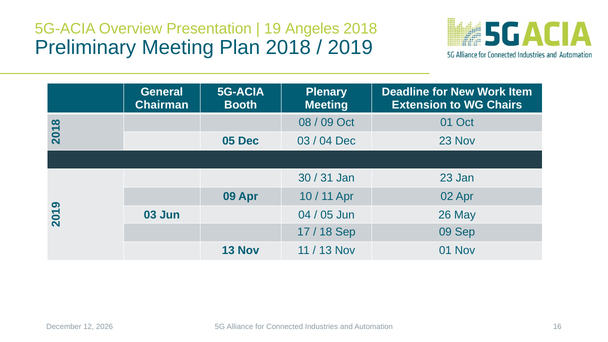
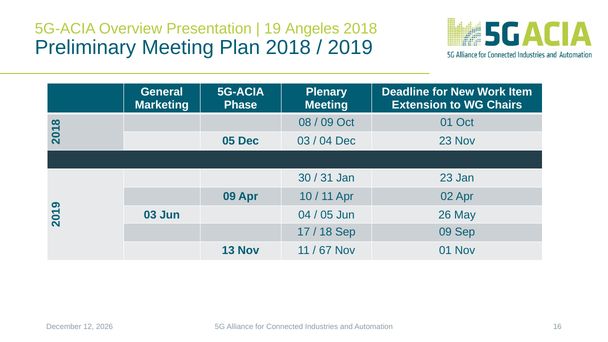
Chairman: Chairman -> Marketing (162, 105)
Booth: Booth -> Phase (241, 105)
13: 13 -> 67 (325, 251)
